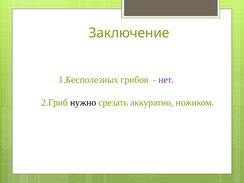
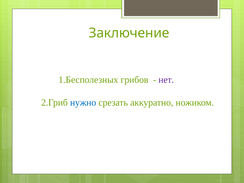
нужно colour: black -> blue (83, 103)
